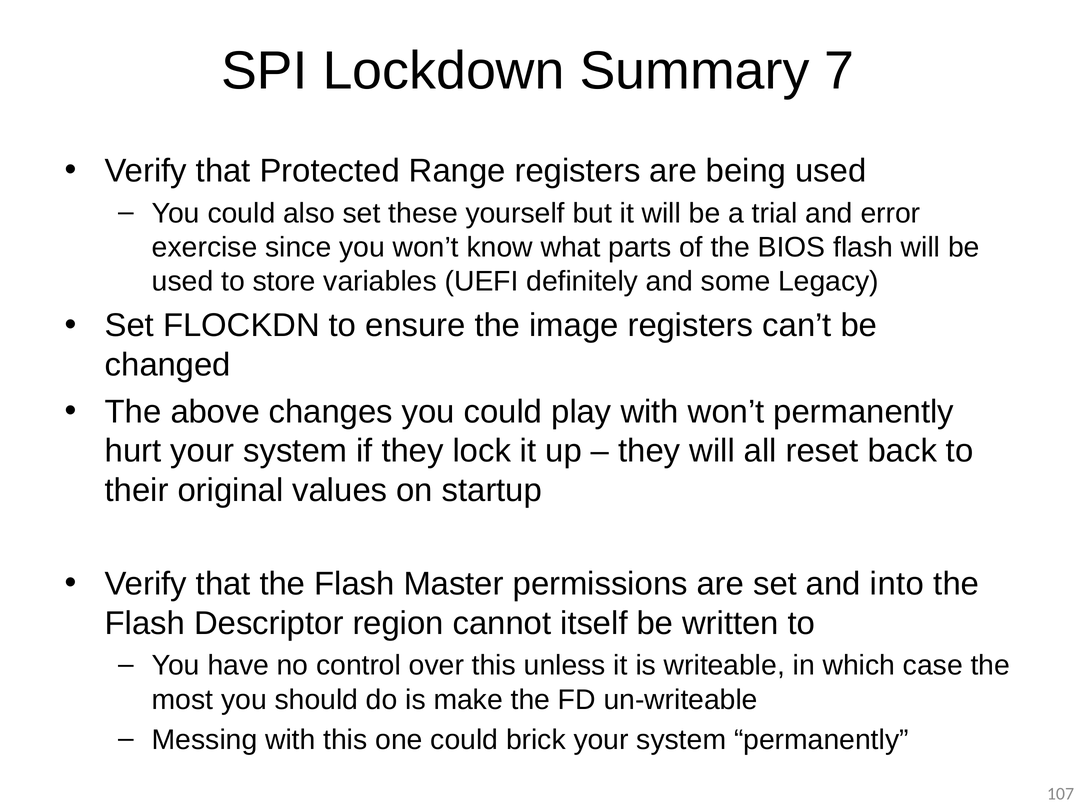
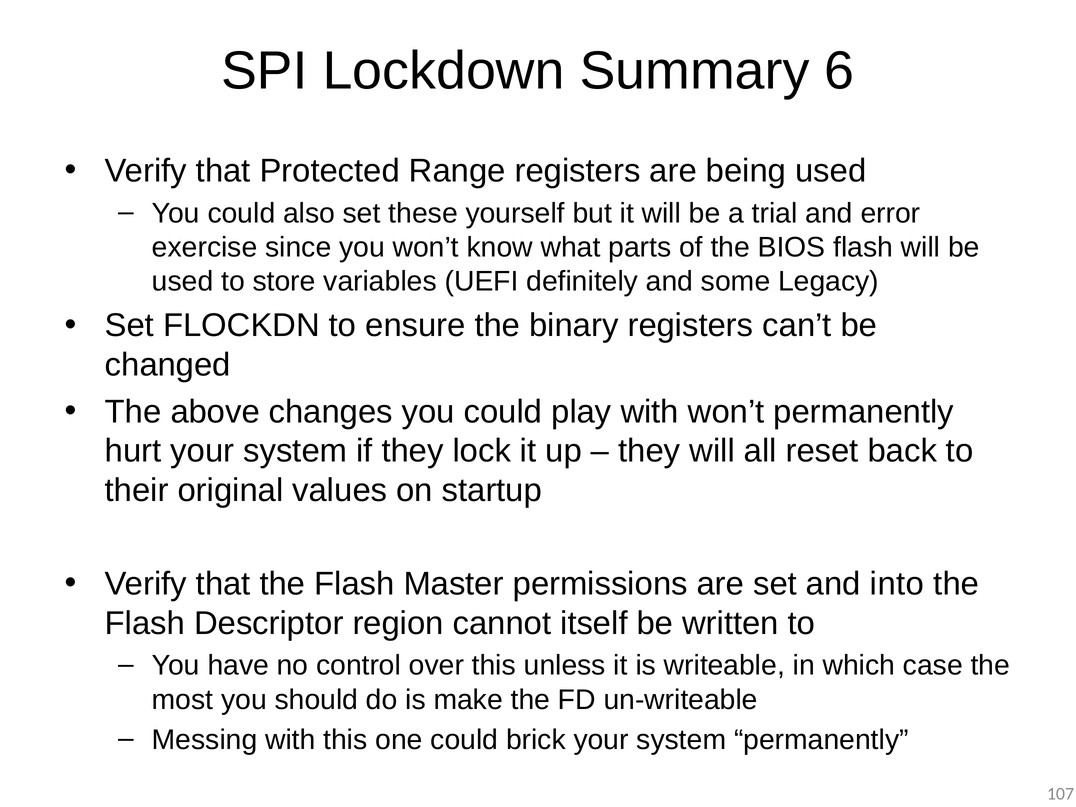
7: 7 -> 6 (839, 71)
image: image -> binary (574, 326)
